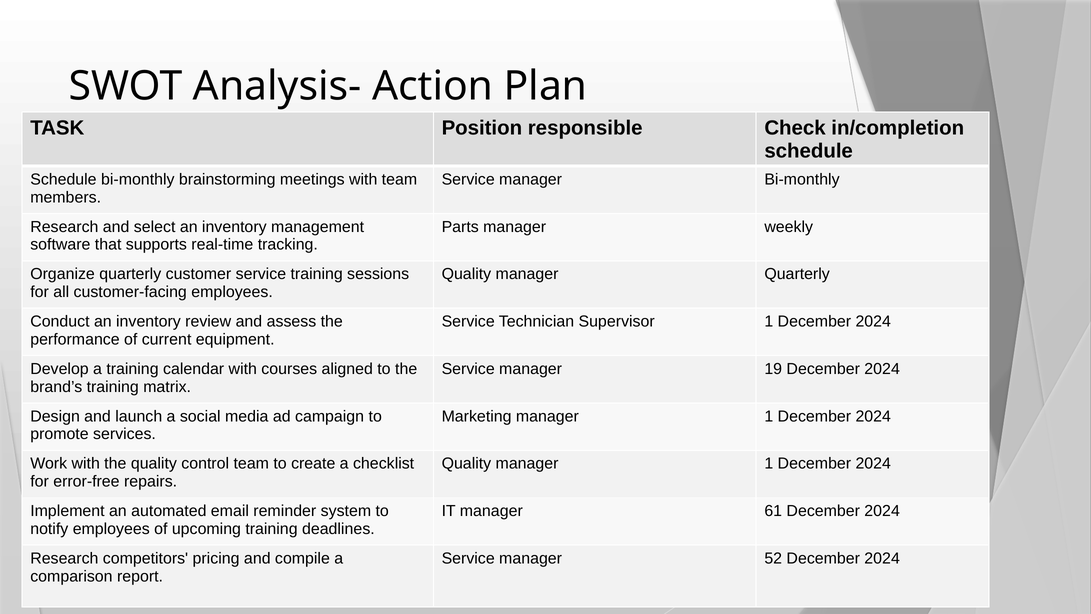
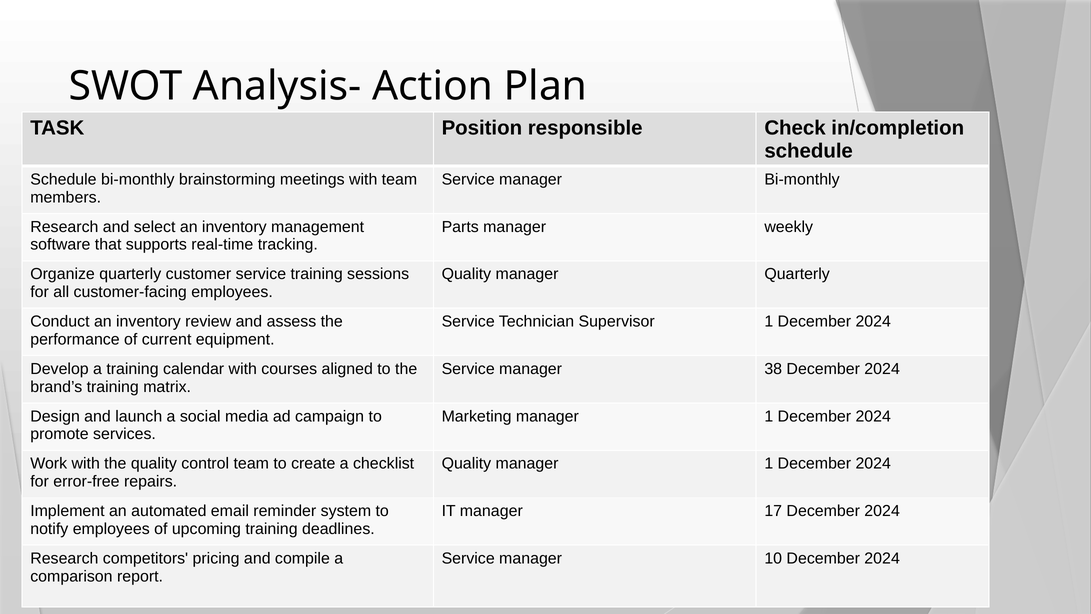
19: 19 -> 38 (773, 369)
61: 61 -> 17 (773, 511)
52: 52 -> 10 (773, 558)
